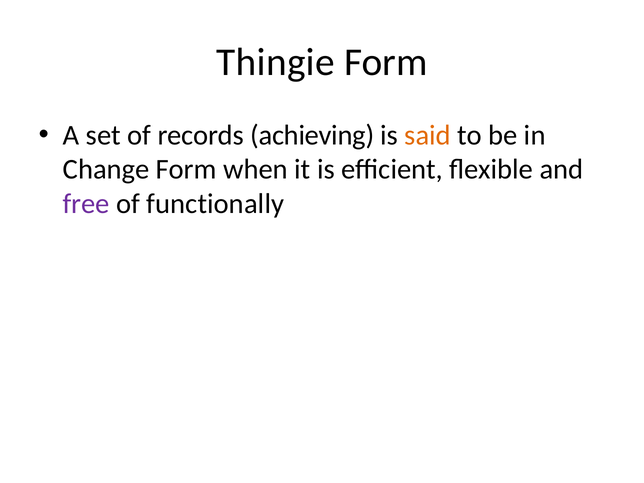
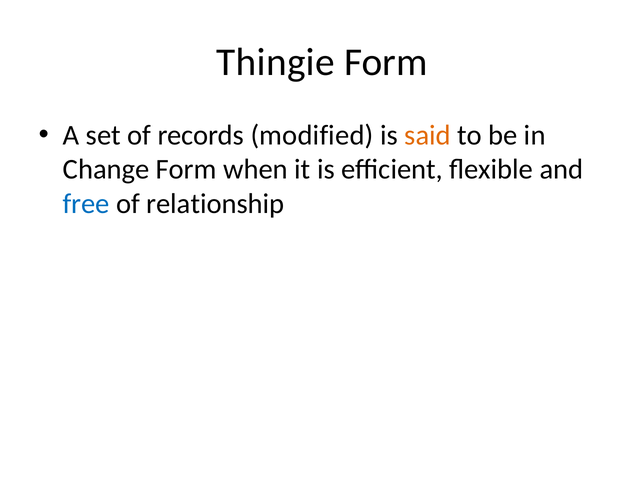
achieving: achieving -> modified (312, 135)
free colour: purple -> blue (86, 204)
functionally: functionally -> relationship (215, 204)
